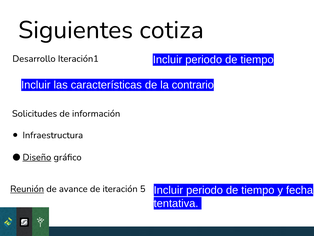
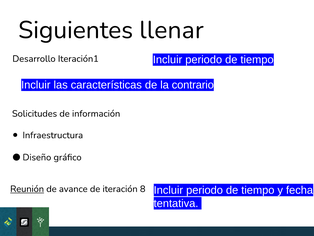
cotiza: cotiza -> llenar (172, 30)
Diseño underline: present -> none (37, 157)
5: 5 -> 8 (143, 189)
